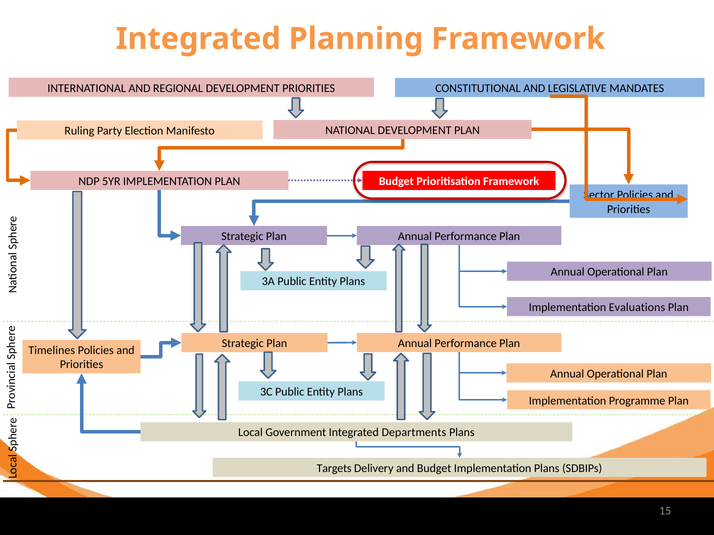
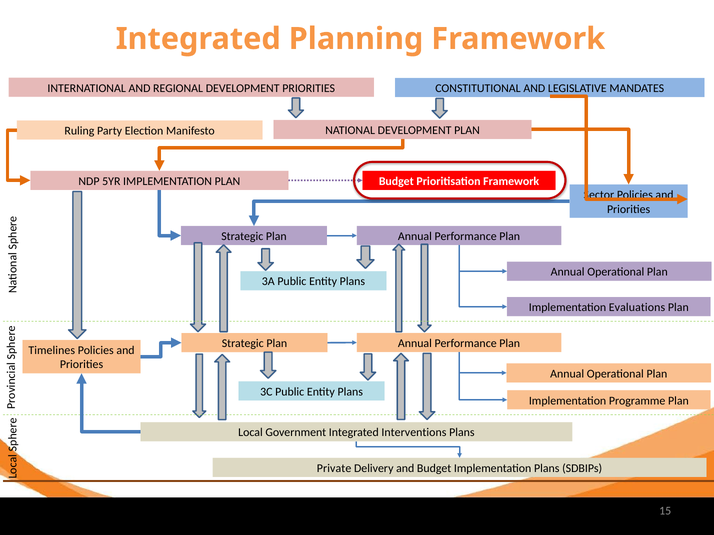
Departments: Departments -> Interventions (414, 433)
Targets: Targets -> Private (334, 469)
